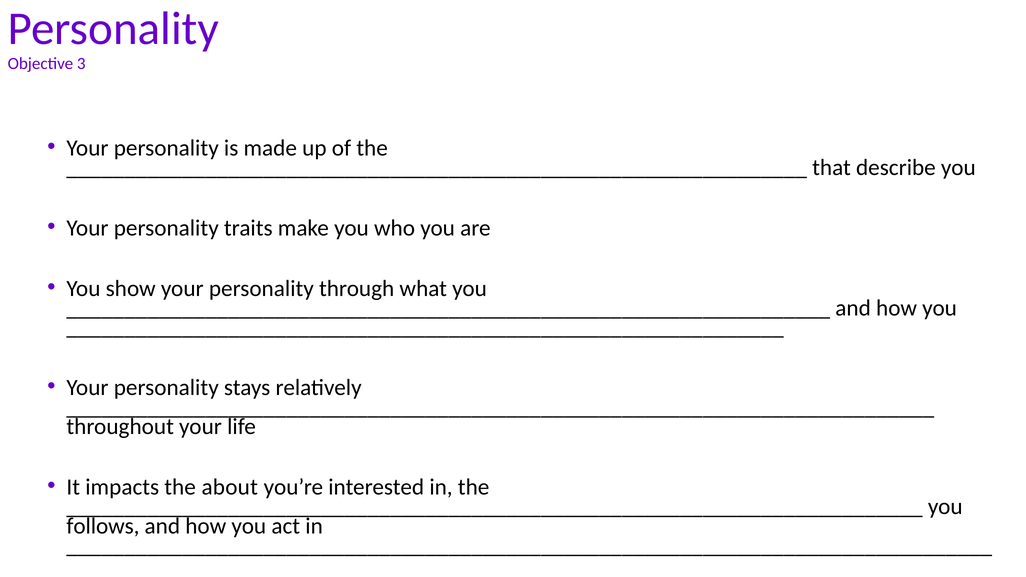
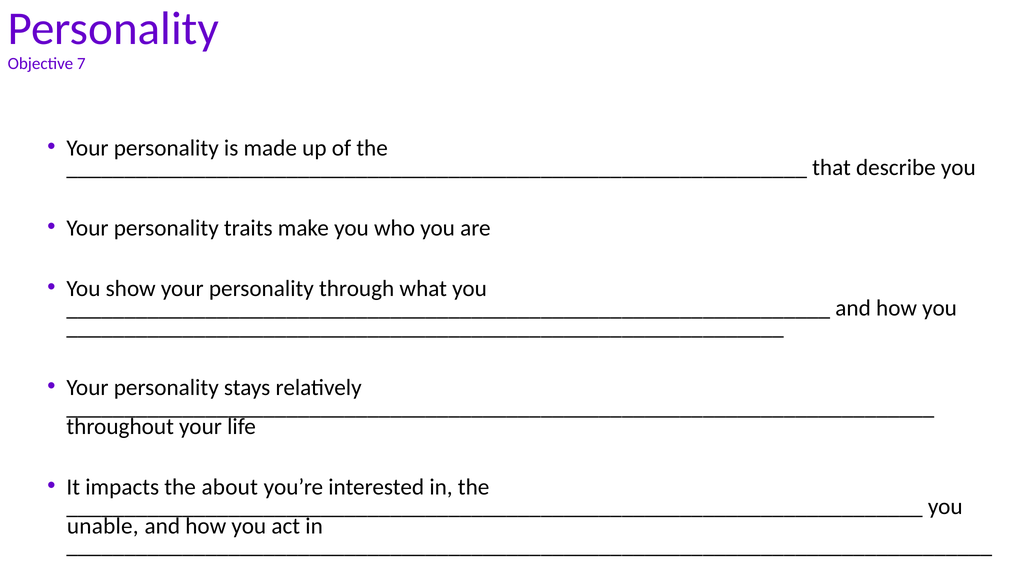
3: 3 -> 7 (81, 64)
follows: follows -> unable (103, 526)
